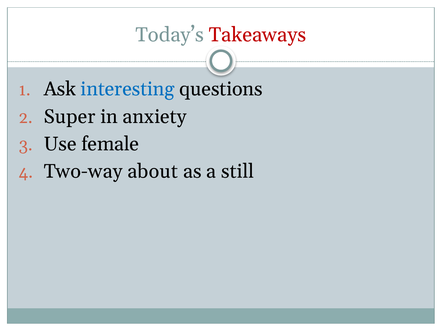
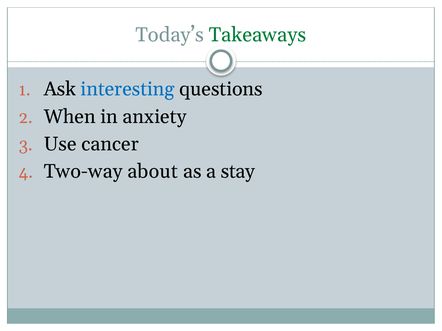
Takeaways colour: red -> green (257, 35)
Super: Super -> When (70, 117)
female: female -> cancer (110, 144)
still: still -> stay (238, 172)
